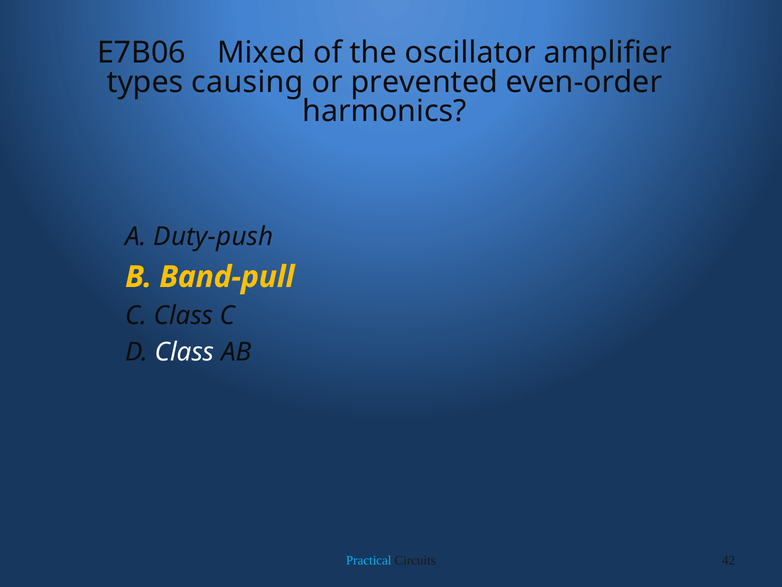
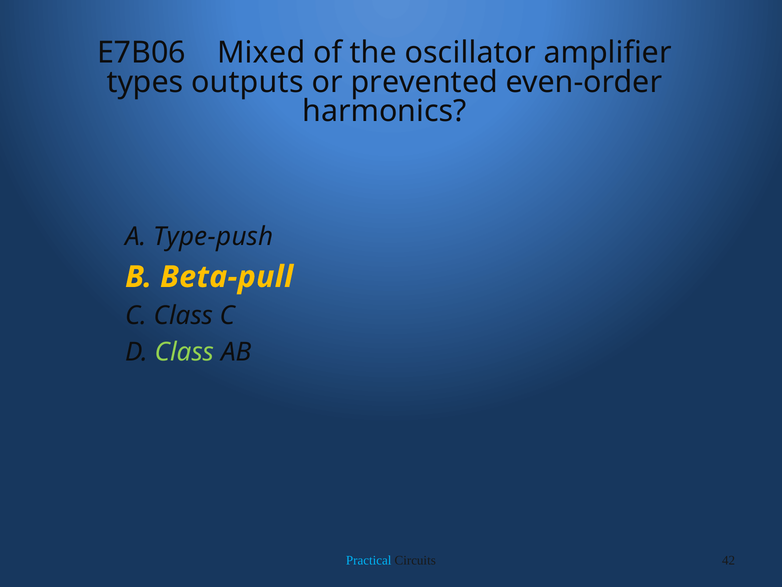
causing: causing -> outputs (247, 82)
Duty-push: Duty-push -> Type-push (213, 236)
Band-pull: Band-pull -> Beta-pull (227, 277)
Class colour: white -> light green (185, 352)
